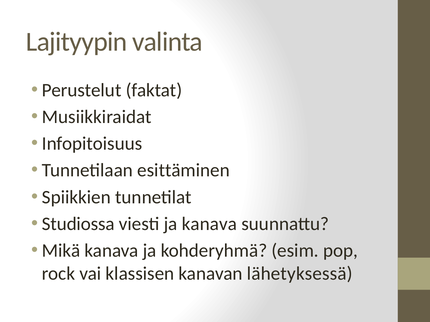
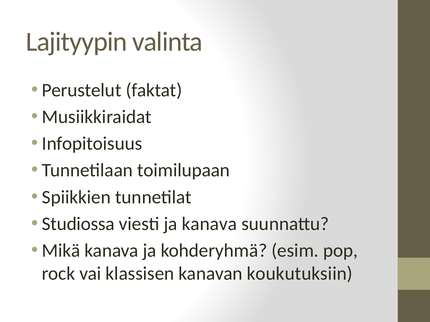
esittäminen: esittäminen -> toimilupaan (184, 171)
lähetyksessä: lähetyksessä -> koukutuksiin (300, 274)
